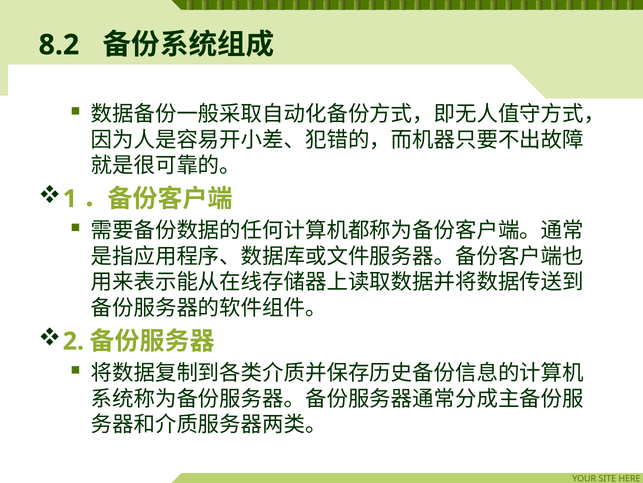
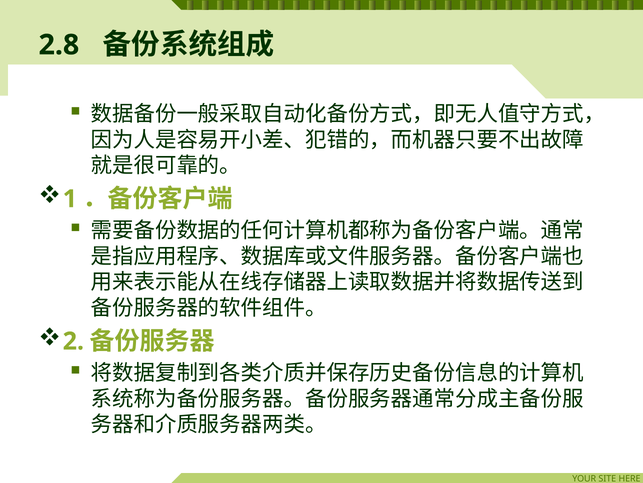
8.2: 8.2 -> 2.8 (59, 45)
